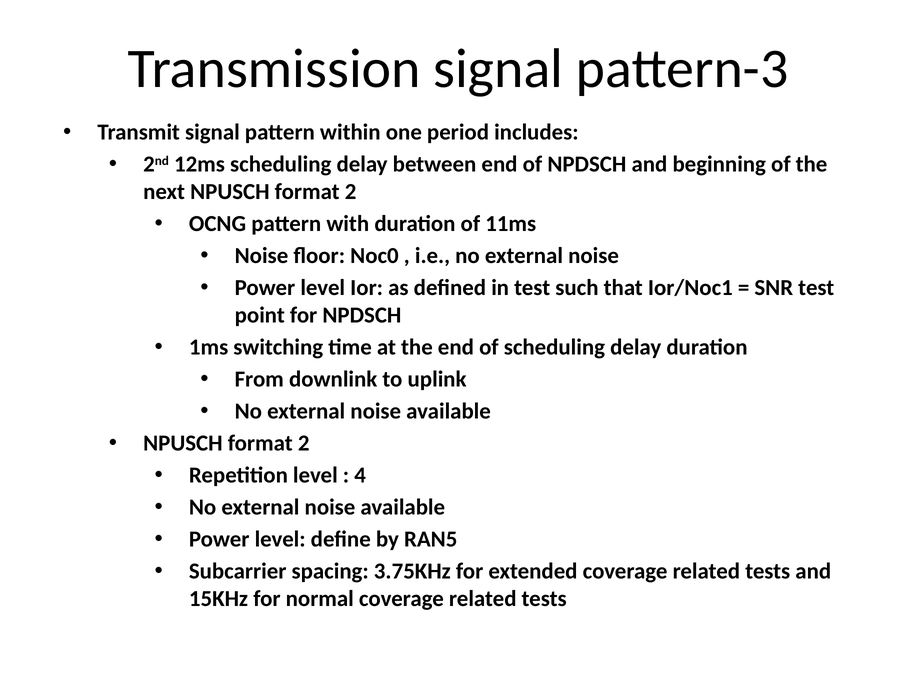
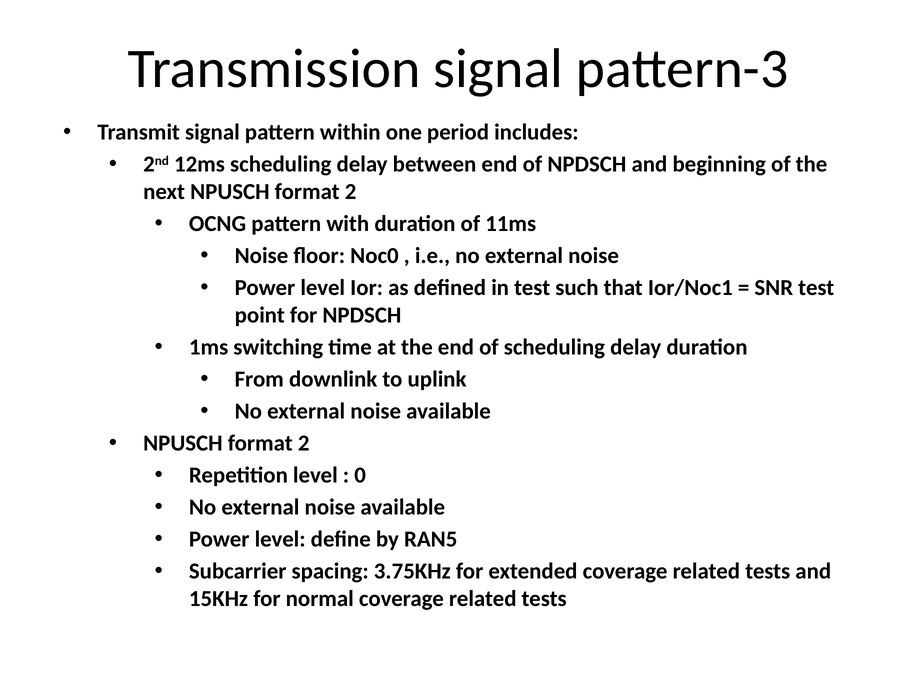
4: 4 -> 0 (360, 476)
